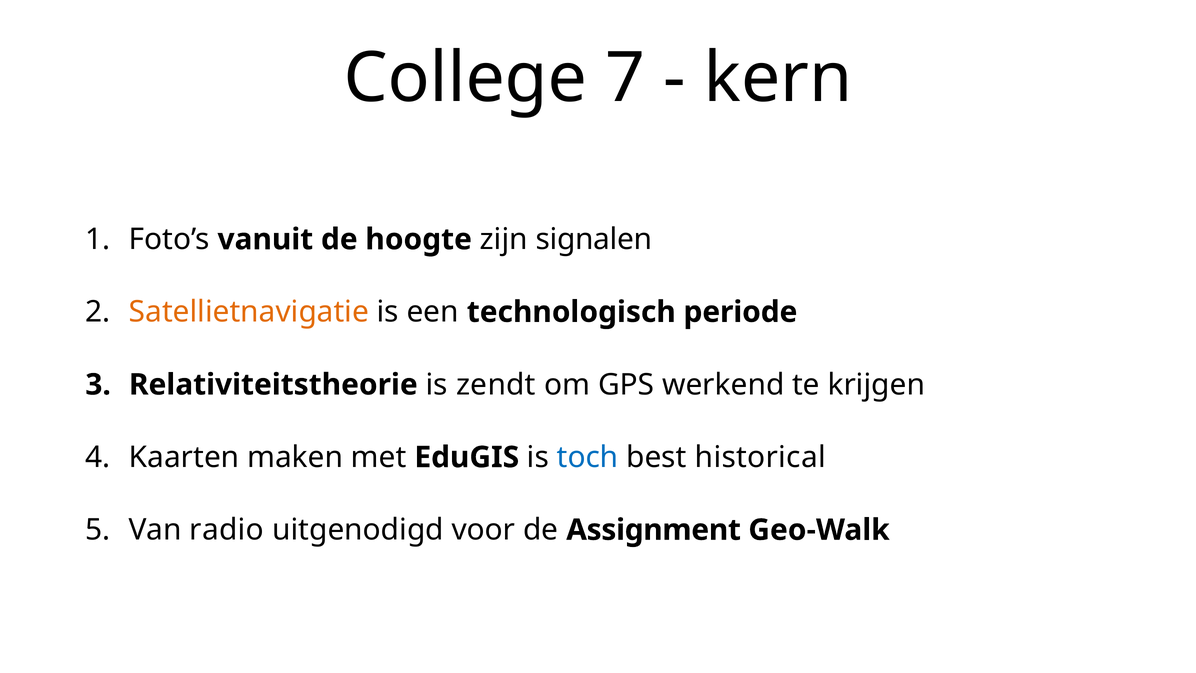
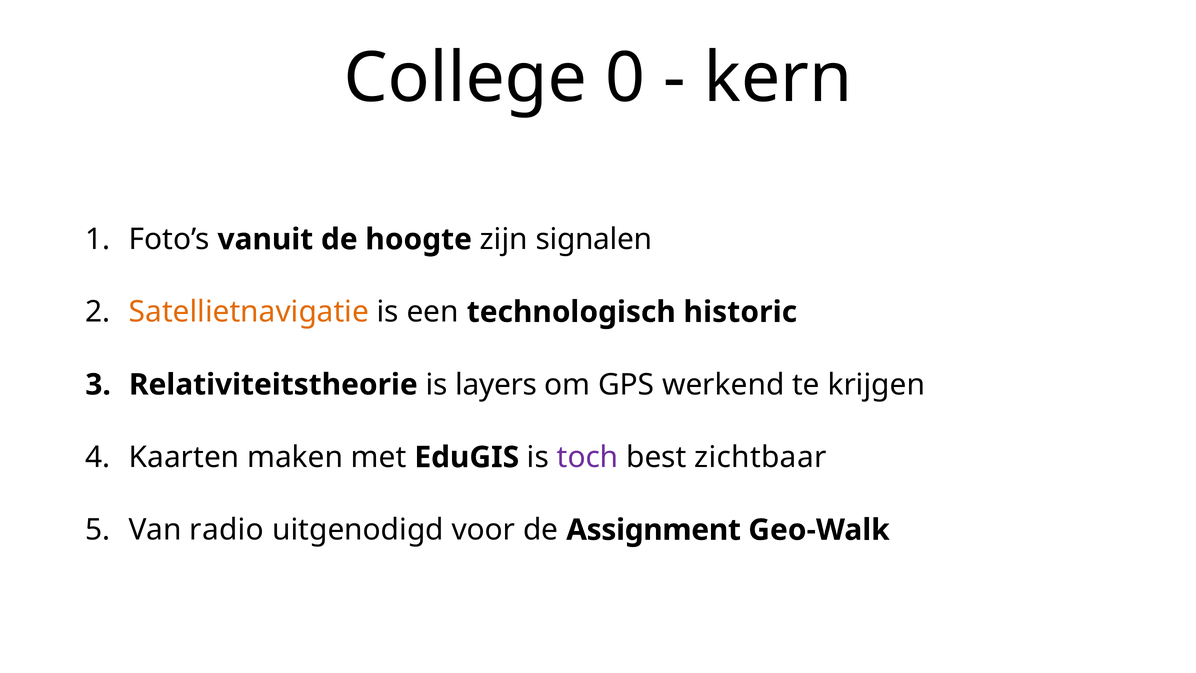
7: 7 -> 0 (625, 78)
periode: periode -> historic (740, 312)
zendt: zendt -> layers (496, 385)
toch colour: blue -> purple (588, 457)
historical: historical -> zichtbaar (760, 457)
